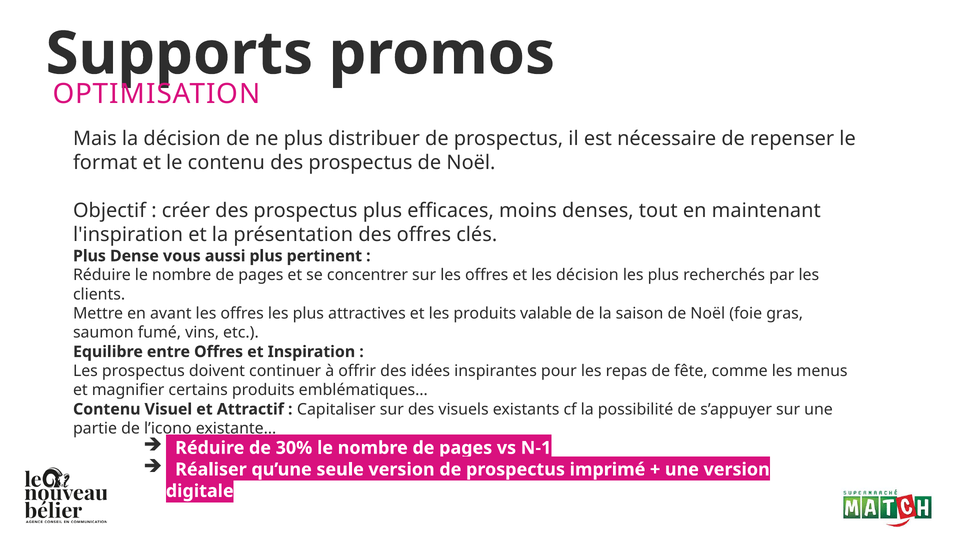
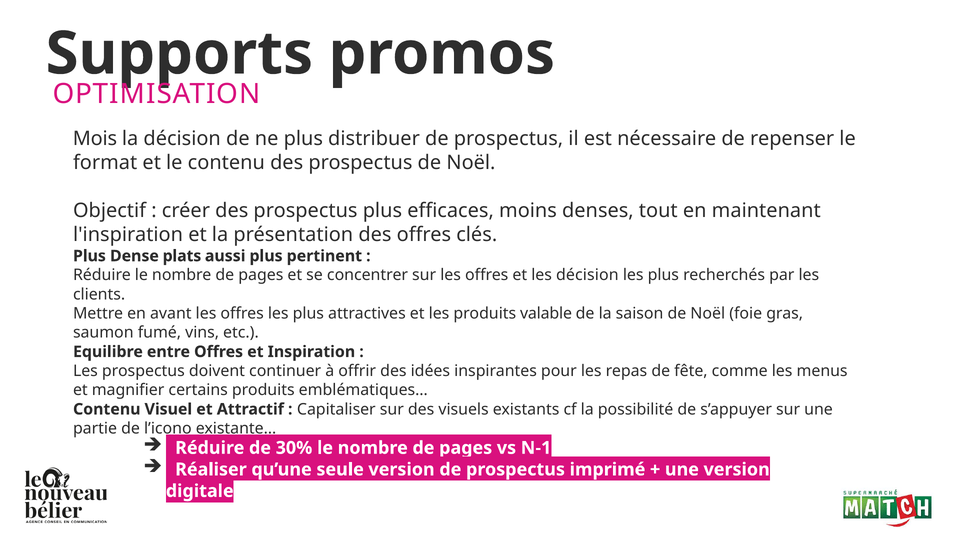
Mais: Mais -> Mois (95, 139)
vous: vous -> plats (182, 256)
